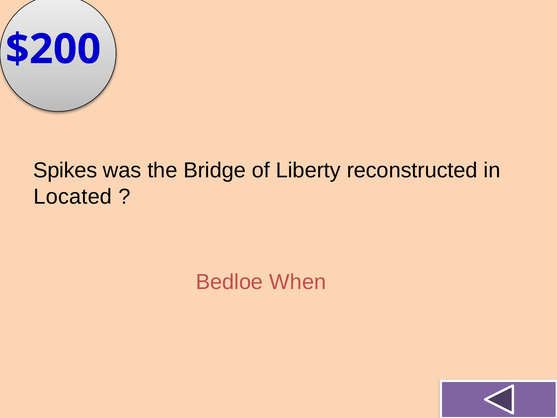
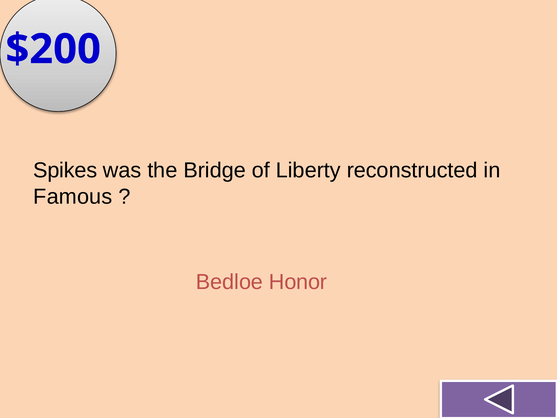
Located: Located -> Famous (73, 196)
When: When -> Honor (298, 282)
